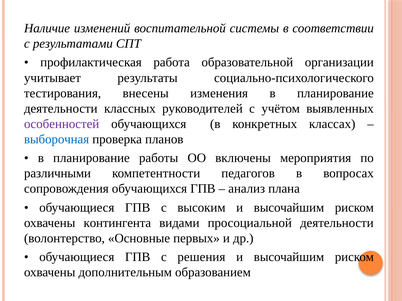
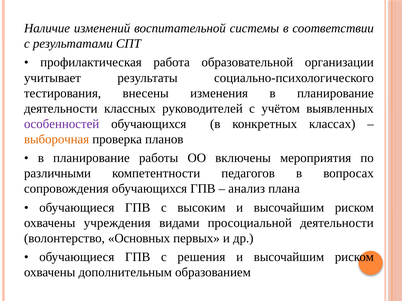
выборочная colour: blue -> orange (57, 140)
контингента: контингента -> учреждения (117, 223)
Основные: Основные -> Основных (139, 239)
